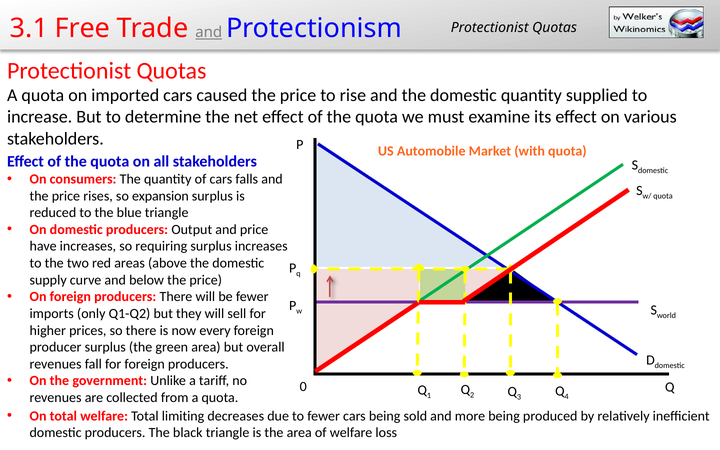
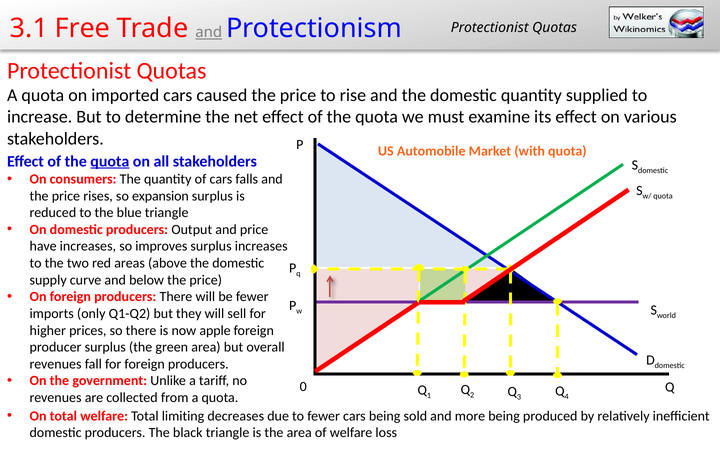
quota underline: none -> present (110, 161)
requiring: requiring -> improves (161, 246)
every: every -> apple (215, 330)
